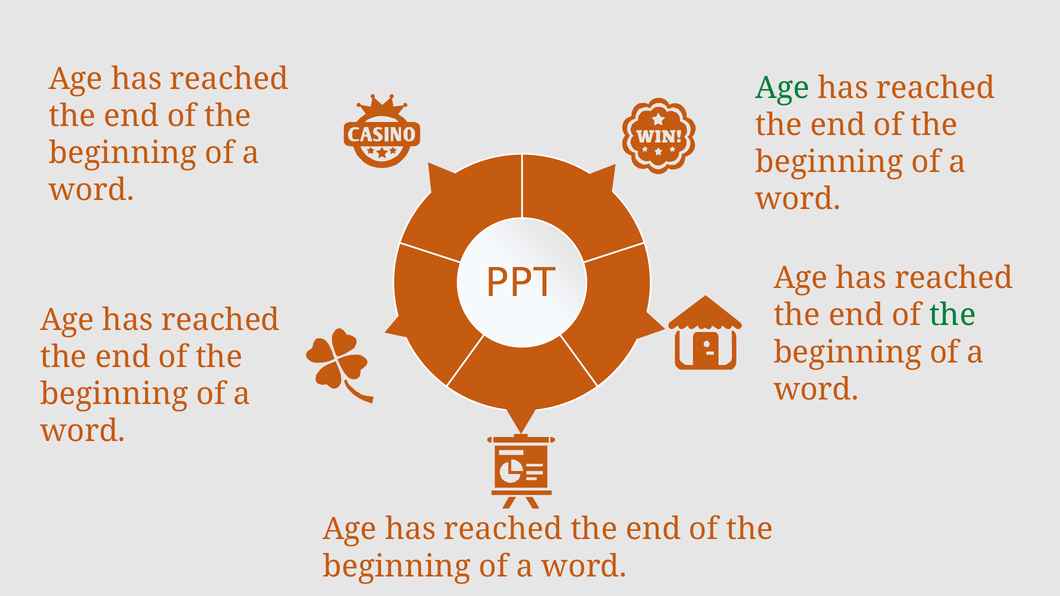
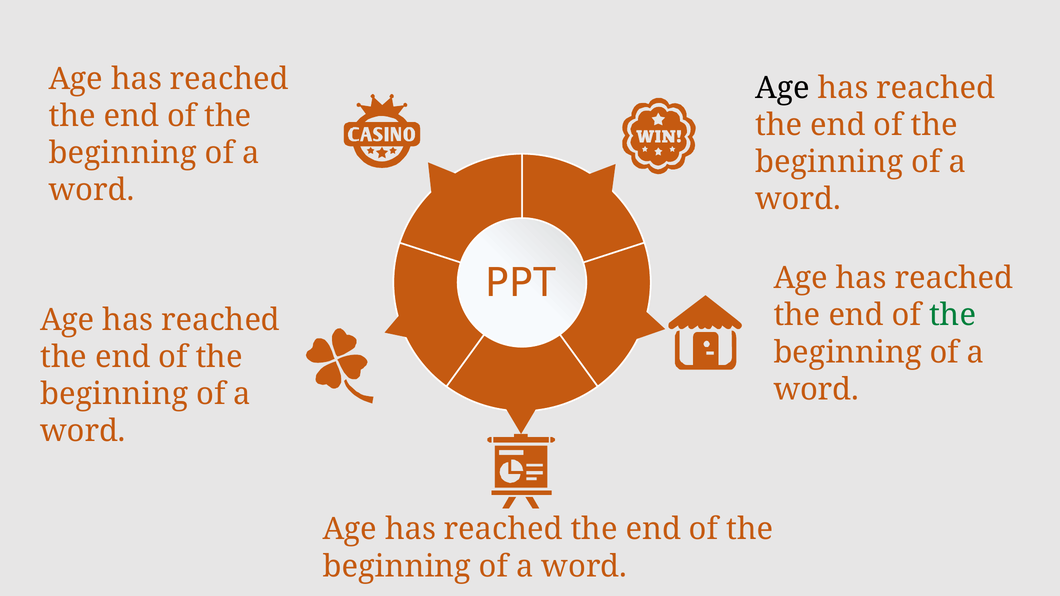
Age colour: green -> black (782, 88)
